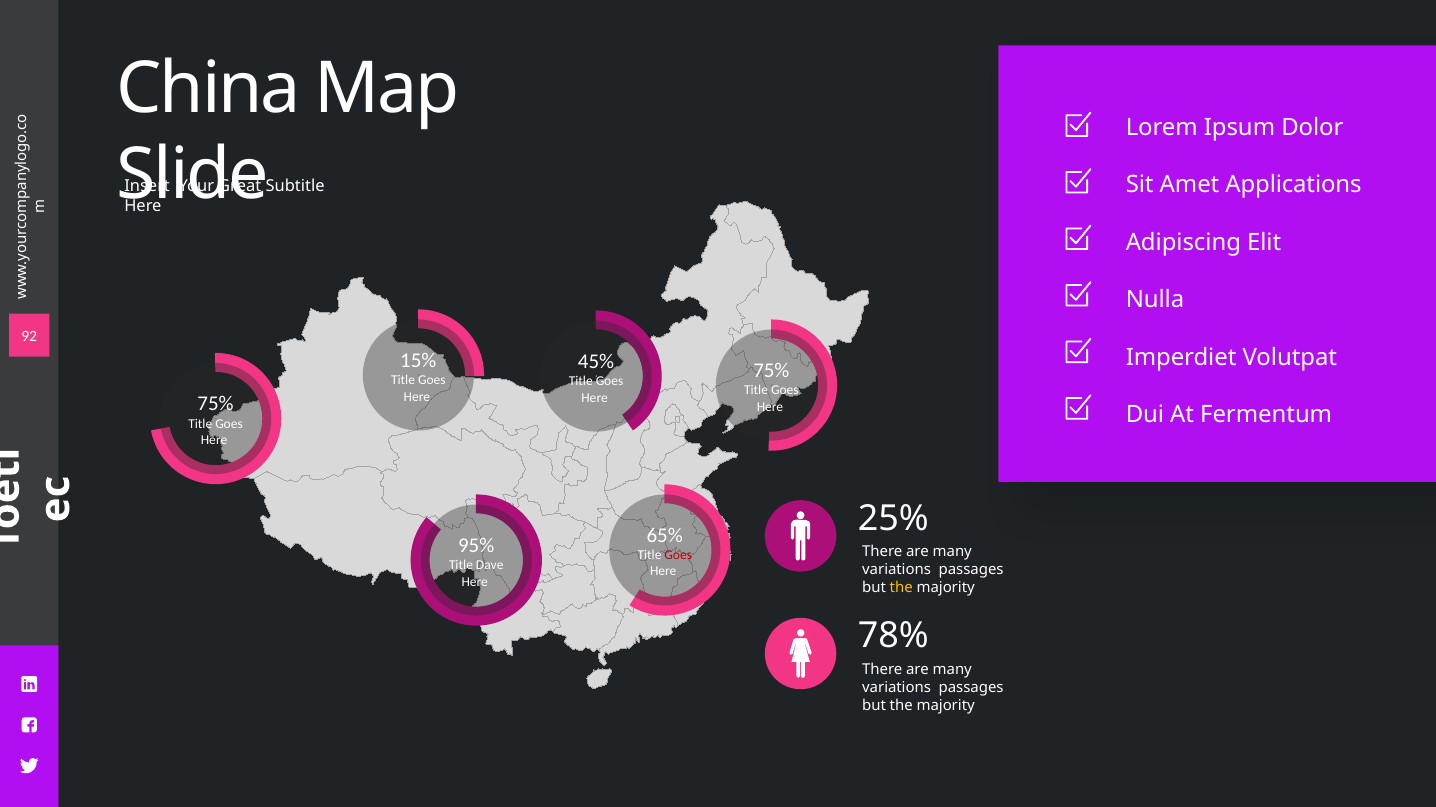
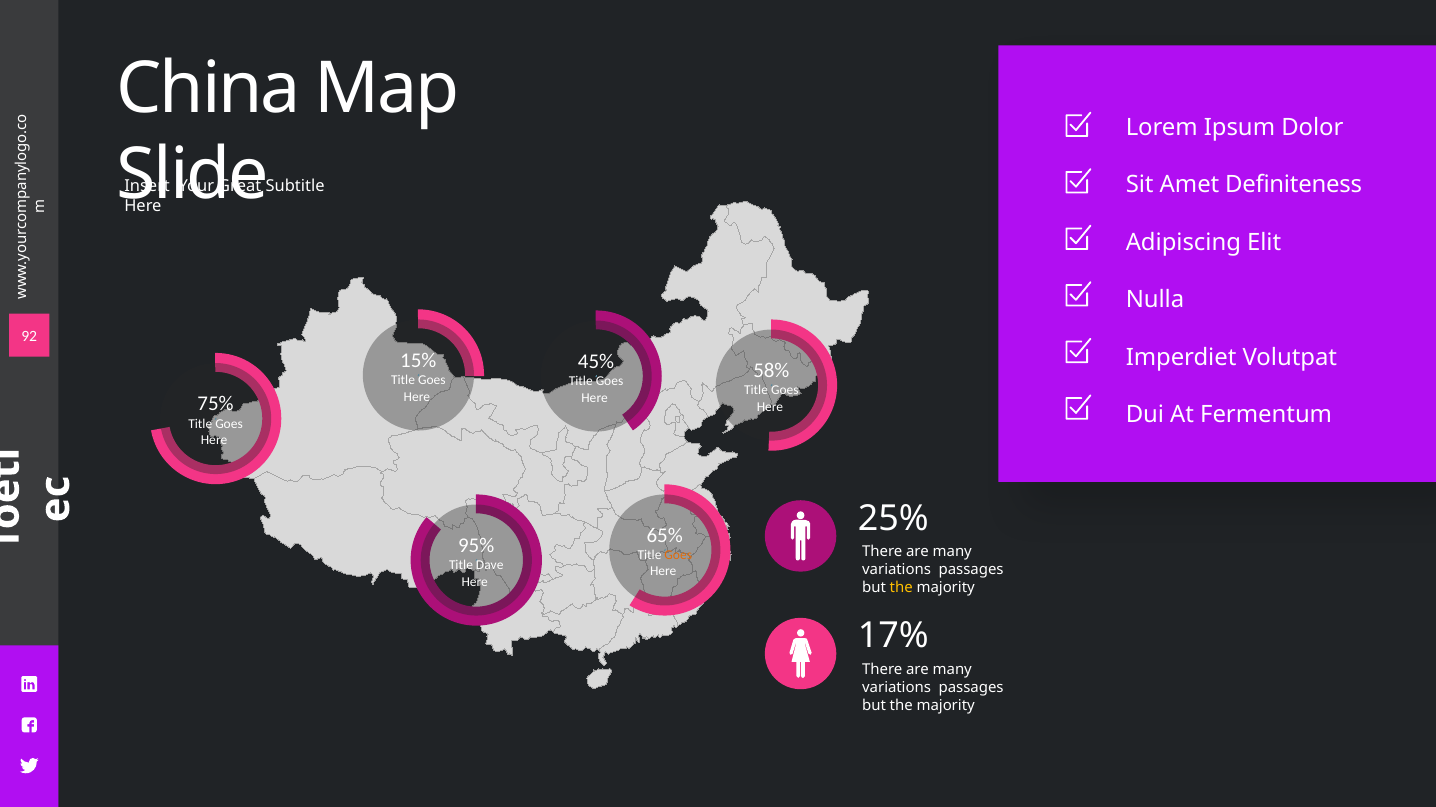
Applications: Applications -> Definiteness (1294, 185)
75%: 75% -> 58% (771, 371)
Goes colour: red -> orange (678, 556)
78%: 78% -> 17% (893, 636)
